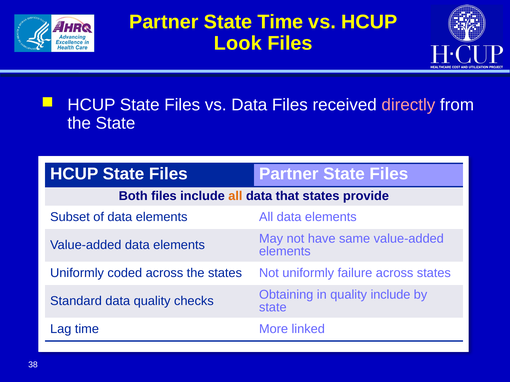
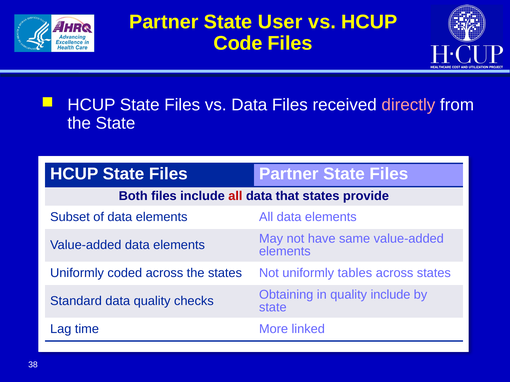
State Time: Time -> User (280, 22)
Look: Look -> Code (238, 43)
all colour: orange -> red (235, 196)
failure: failure -> tables (355, 273)
